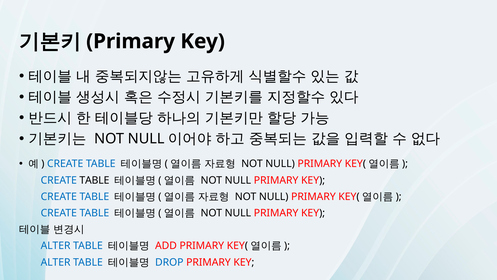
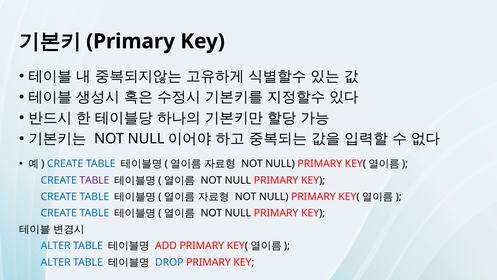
TABLE colour: black -> purple (94, 180)
